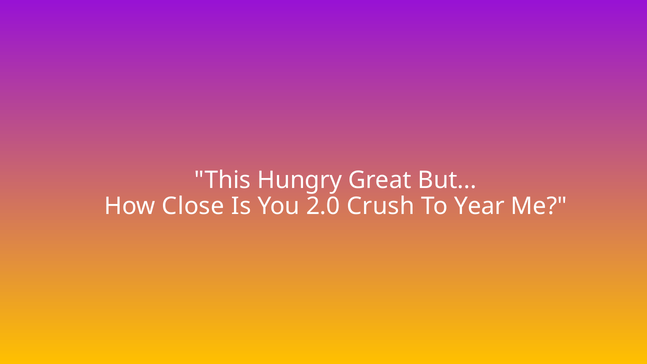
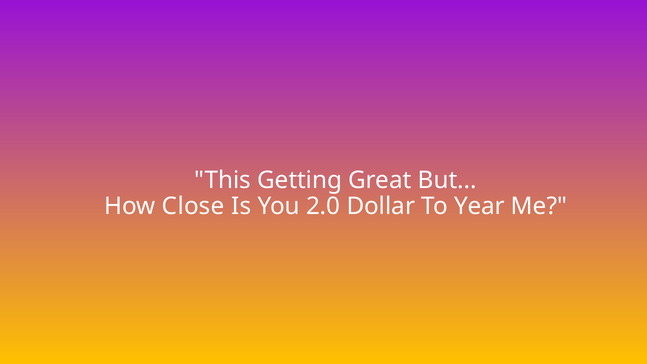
Hungry: Hungry -> Getting (300, 180)
Crush: Crush -> Dollar (381, 206)
